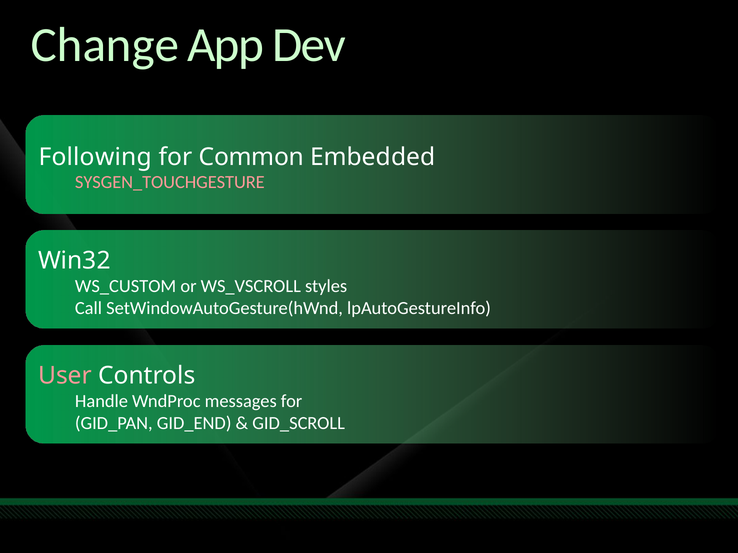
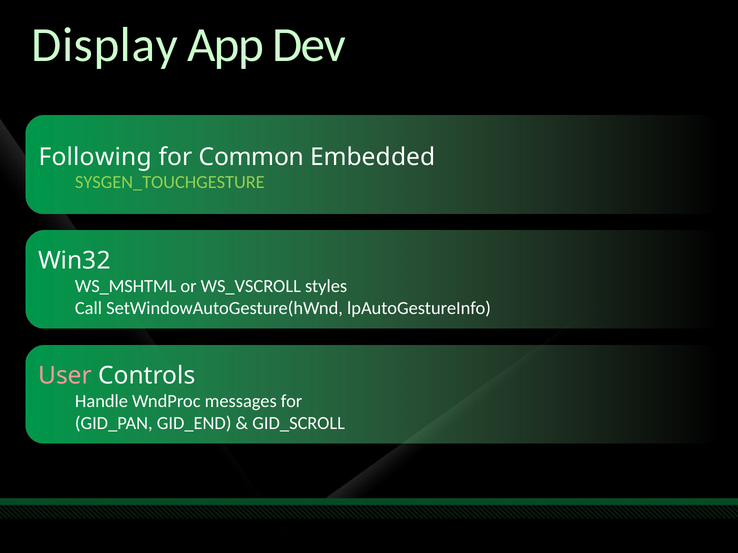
Change: Change -> Display (105, 45)
SYSGEN_TOUCHGESTURE colour: pink -> light green (170, 182)
WS_CUSTOM: WS_CUSTOM -> WS_MSHTML (126, 286)
